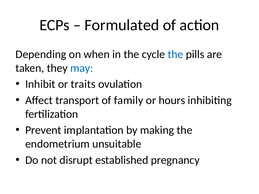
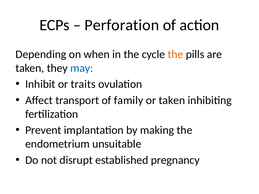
Formulated: Formulated -> Perforation (122, 25)
the colour: blue -> orange (175, 54)
or hours: hours -> taken (172, 100)
